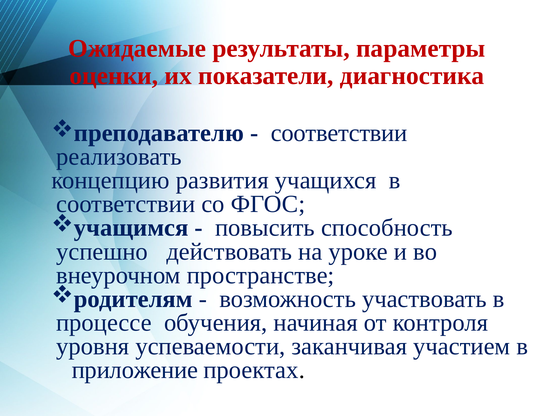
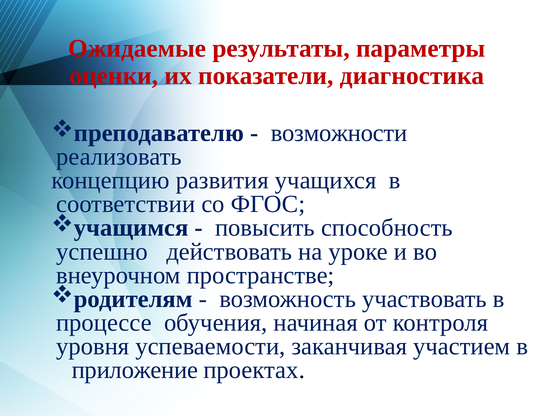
соответствии: соответствии -> возможности (339, 133)
